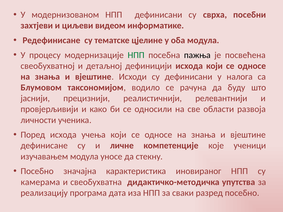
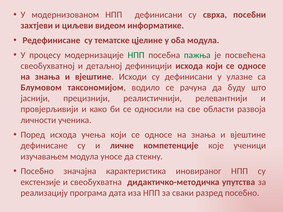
пажња colour: black -> green (197, 55)
налога: налога -> улазне (240, 77)
камерама: камерама -> екстензије (40, 182)
